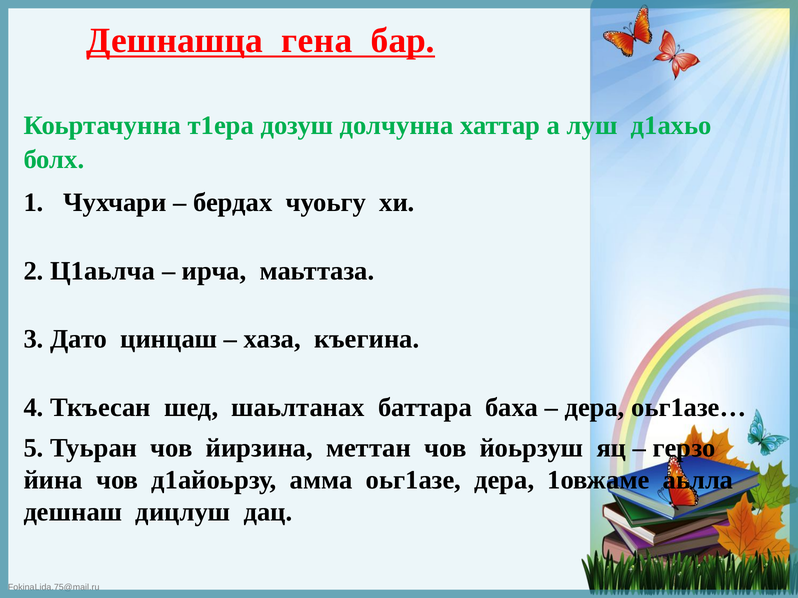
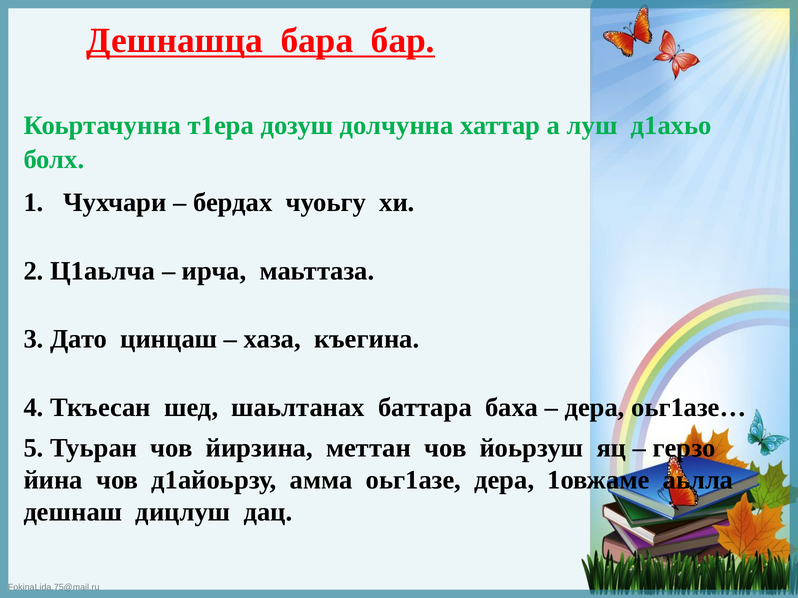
гена: гена -> бара (317, 41)
